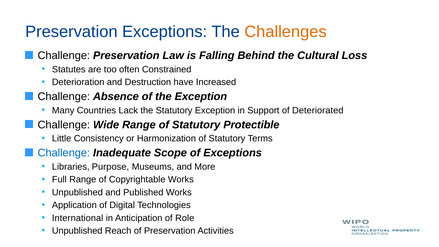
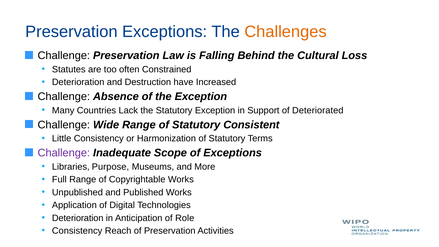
Protectible: Protectible -> Consistent (251, 125)
Challenge colour: blue -> purple (64, 153)
International: International -> Deterioration (78, 218)
Unpublished: Unpublished -> Consistency (77, 231)
